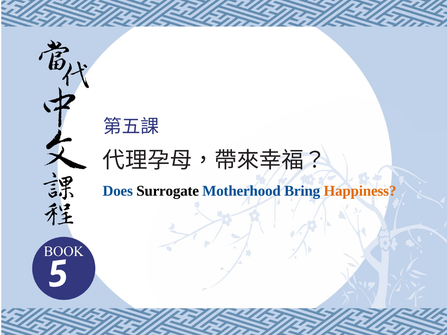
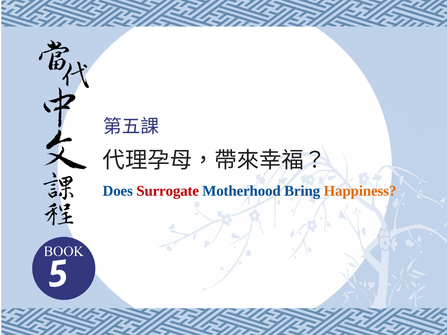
Surrogate colour: black -> red (168, 191)
